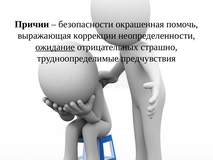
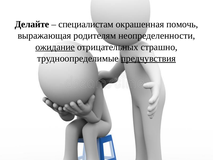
Причин: Причин -> Делайте (32, 24)
безопасности: безопасности -> специалистам (86, 24)
коррекции: коррекции -> родителям (95, 36)
предчувствия underline: none -> present (148, 58)
